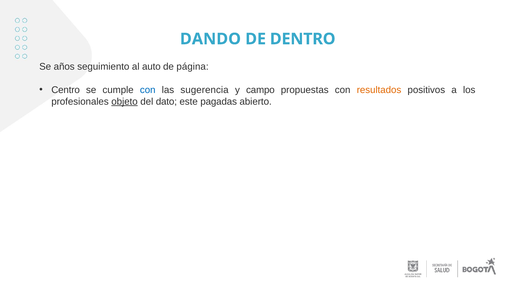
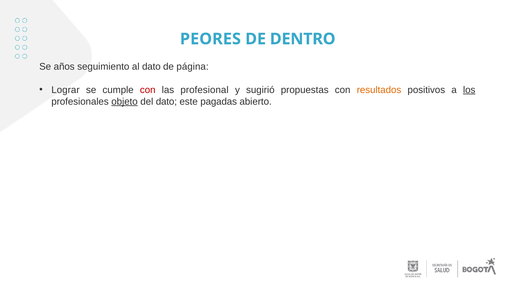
DANDO: DANDO -> PEORES (210, 39)
al auto: auto -> dato (151, 67)
Centro: Centro -> Lograr (65, 90)
con colour: blue -> red (148, 90)
sugerencia: sugerencia -> profesional (205, 90)
campo: campo -> sugirió (260, 90)
los underline: none -> present (469, 90)
